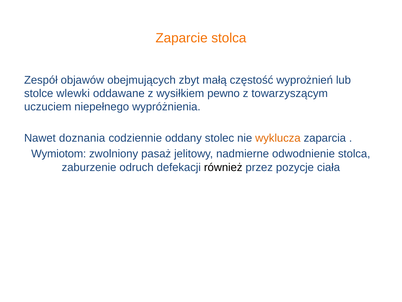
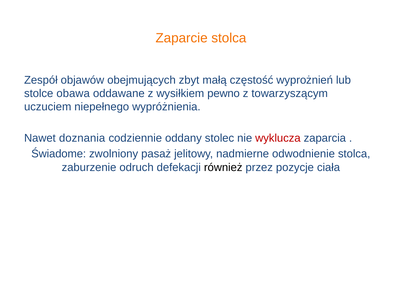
wlewki: wlewki -> obawa (73, 93)
wyklucza colour: orange -> red (278, 138)
Wymiotom: Wymiotom -> Świadome (59, 154)
